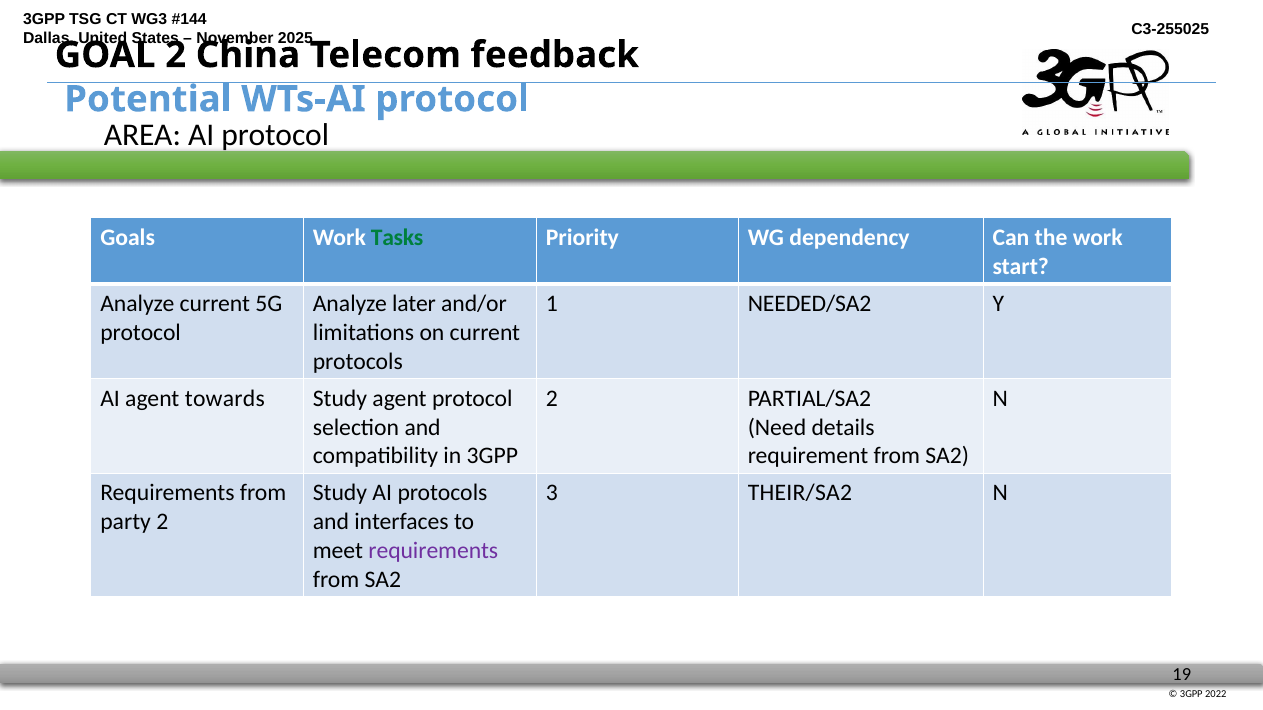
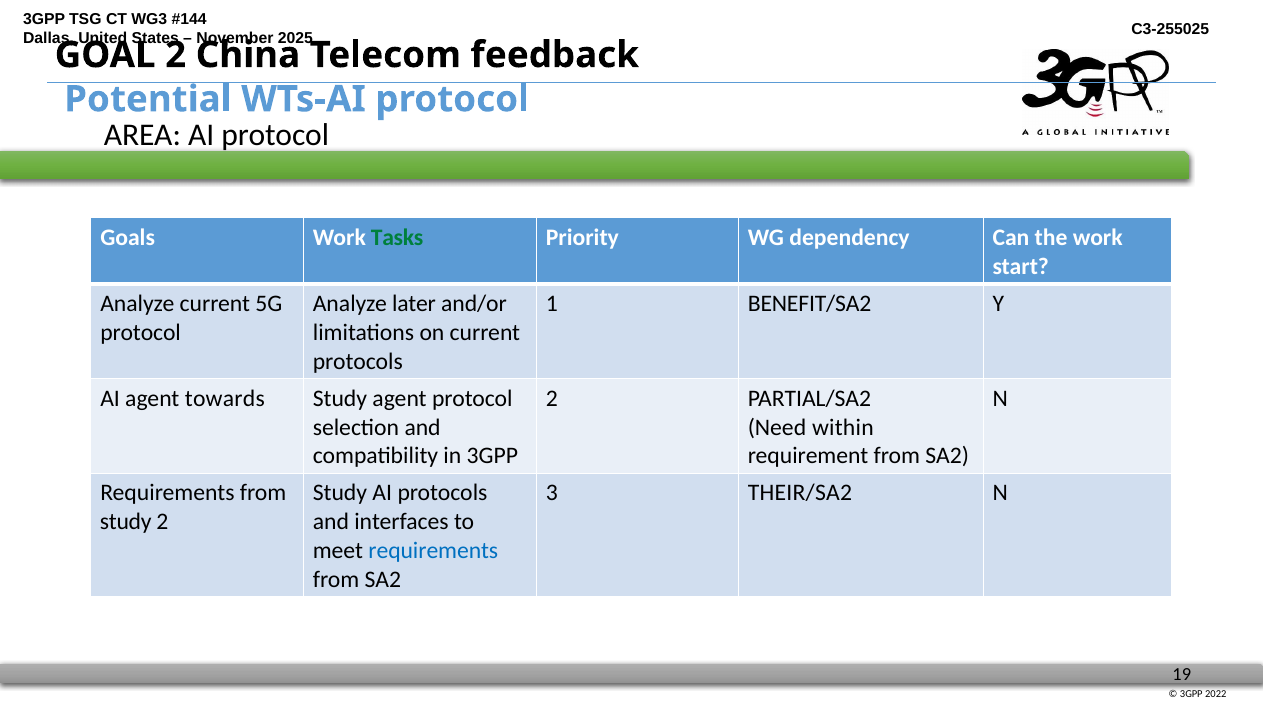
NEEDED/SA2: NEEDED/SA2 -> BENEFIT/SA2 (810, 304)
details: details -> within (843, 427)
party: party -> study (126, 522)
requirements colour: purple -> blue (433, 551)
